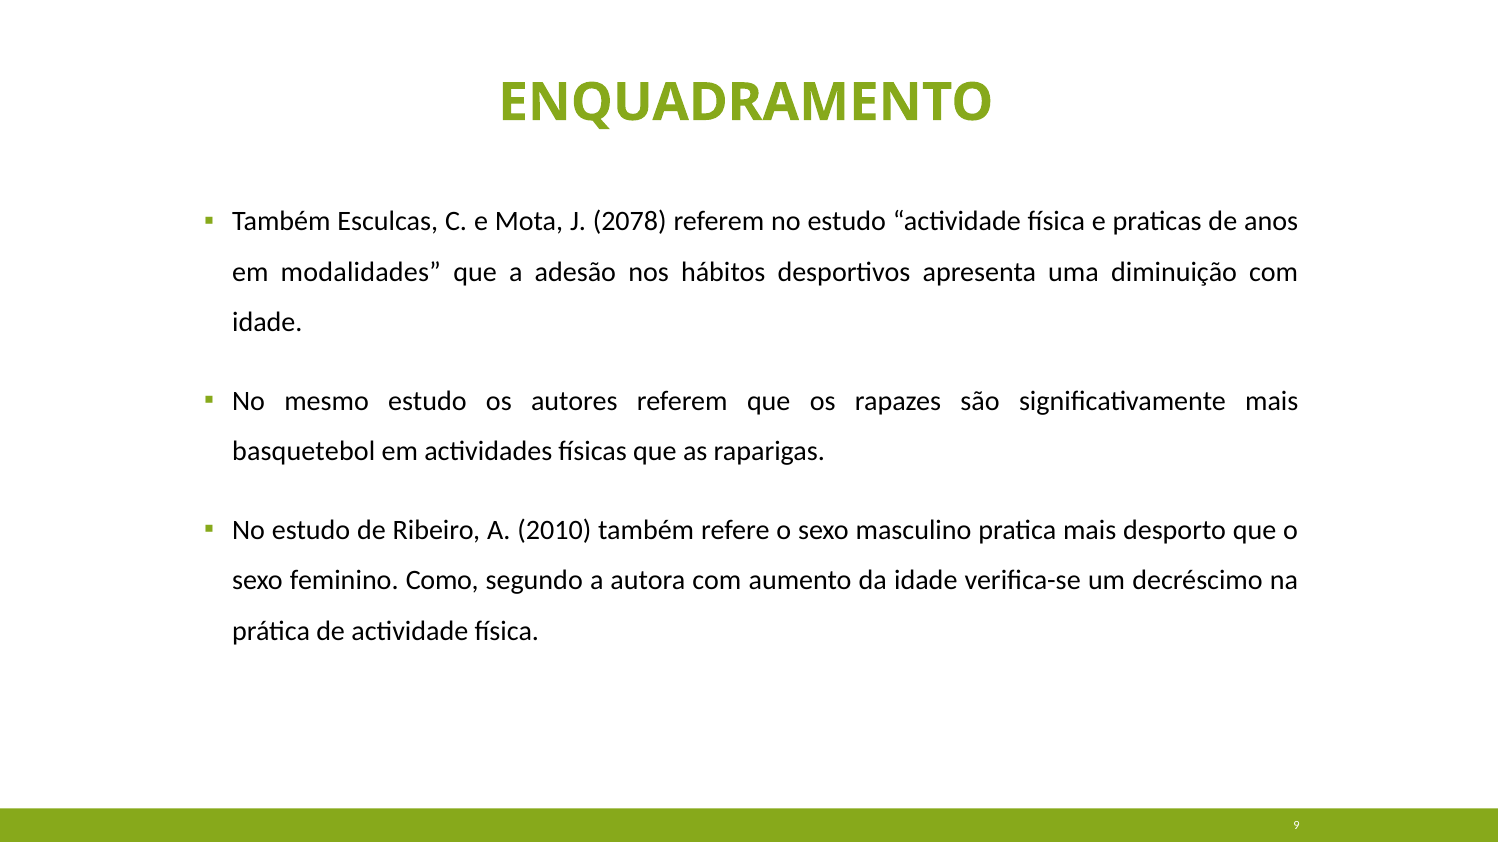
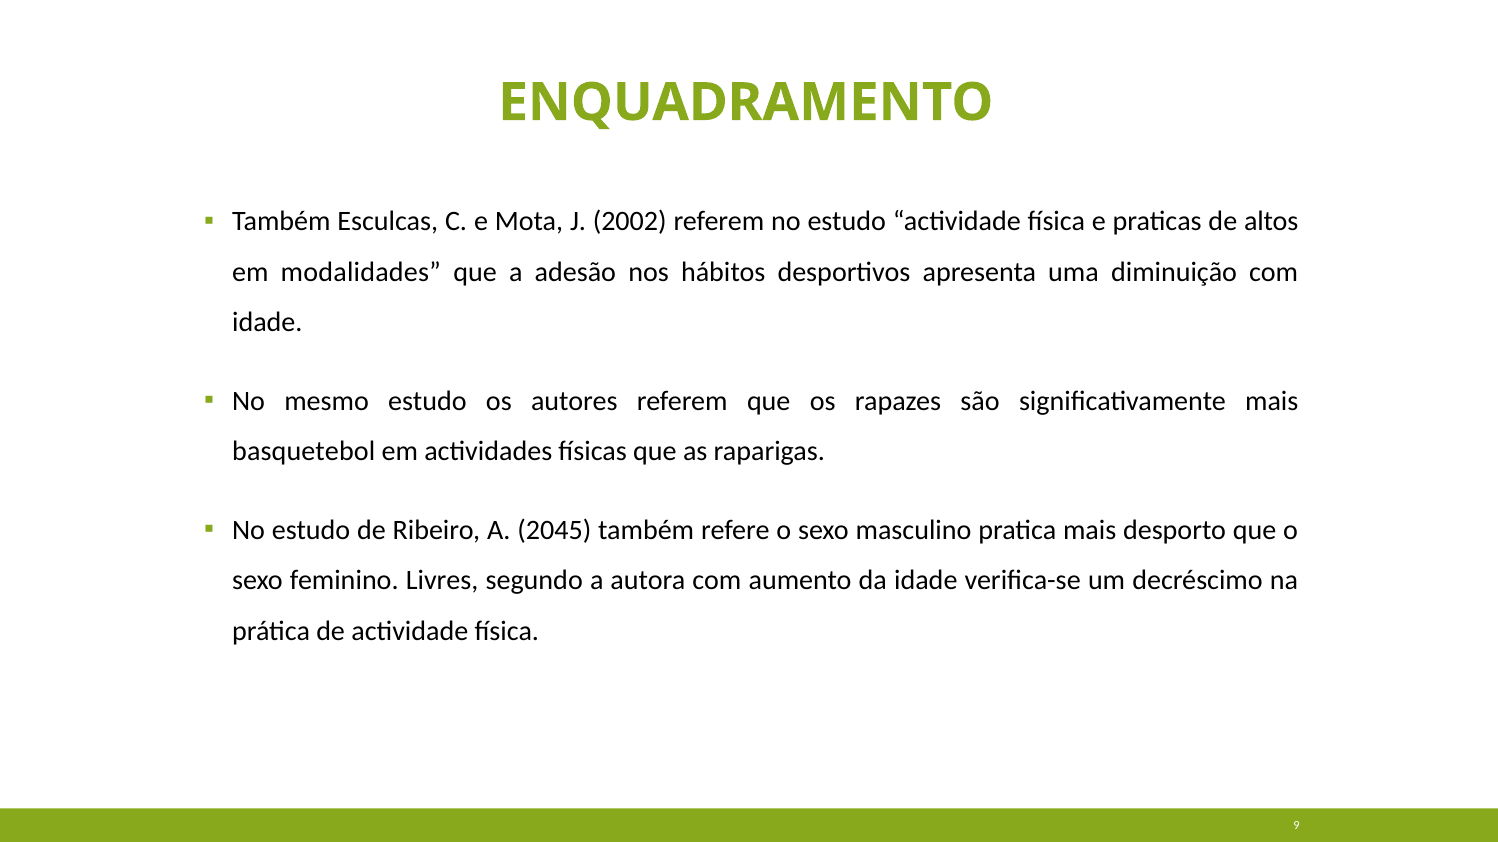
2078: 2078 -> 2002 (630, 221)
anos: anos -> altos (1271, 221)
2010: 2010 -> 2045 (554, 530)
Como: Como -> Livres (442, 581)
